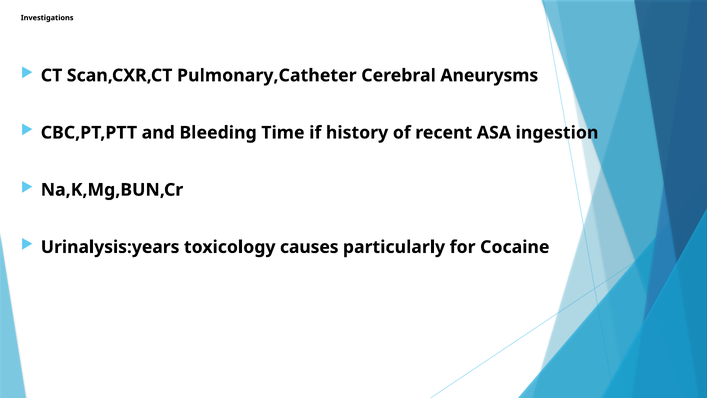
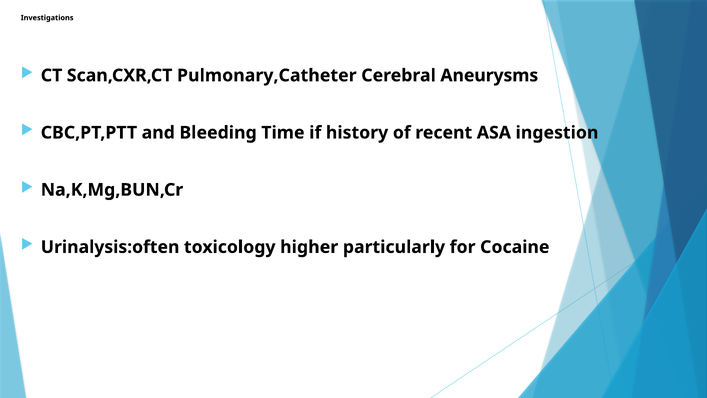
Urinalysis:years: Urinalysis:years -> Urinalysis:often (110, 247)
causes: causes -> higher (309, 247)
